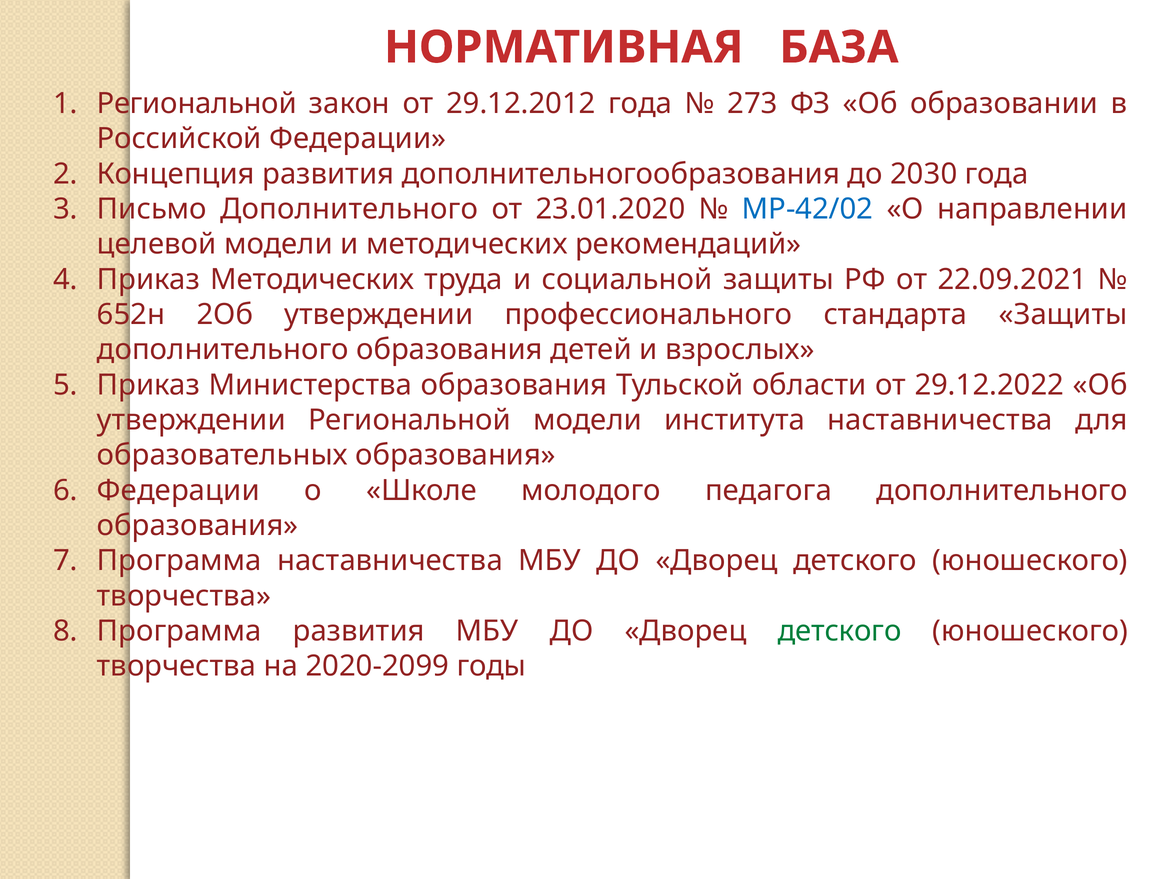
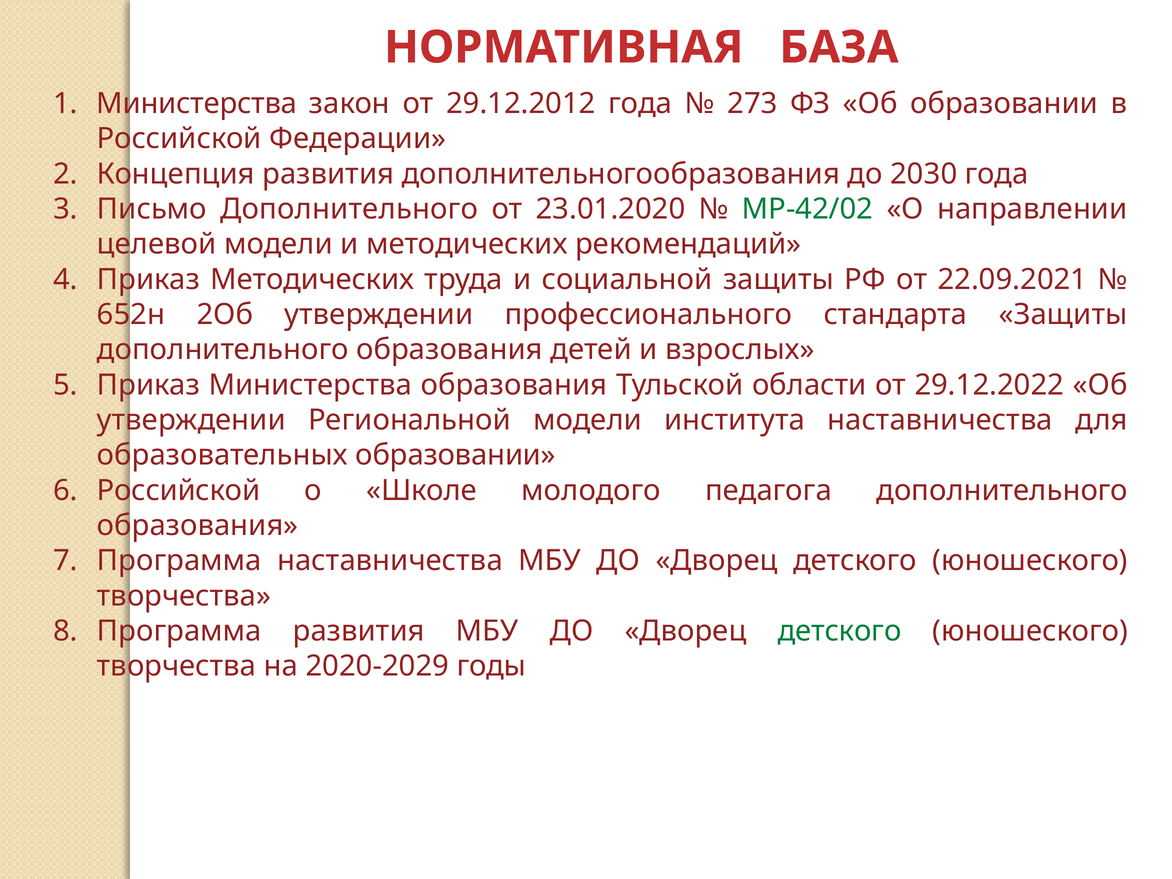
Региональной: Региональной -> Министерства (197, 104)
МР-42/02 colour: blue -> green (808, 209)
образовательных образования: образования -> образовании (456, 455)
Федерации: Федерации -> Российской (179, 490)
2020-2099: 2020-2099 -> 2020-2029 (377, 666)
